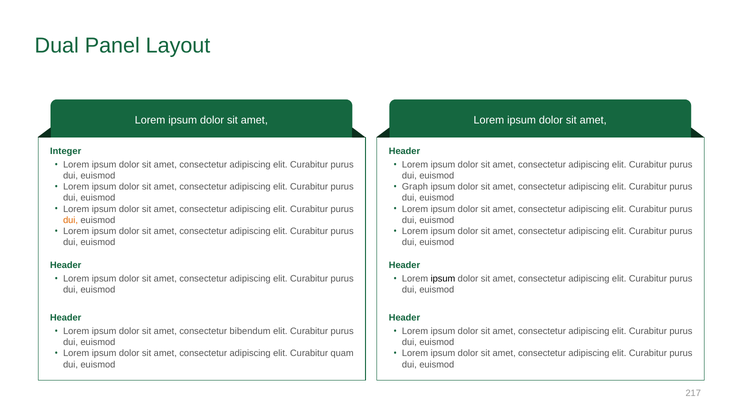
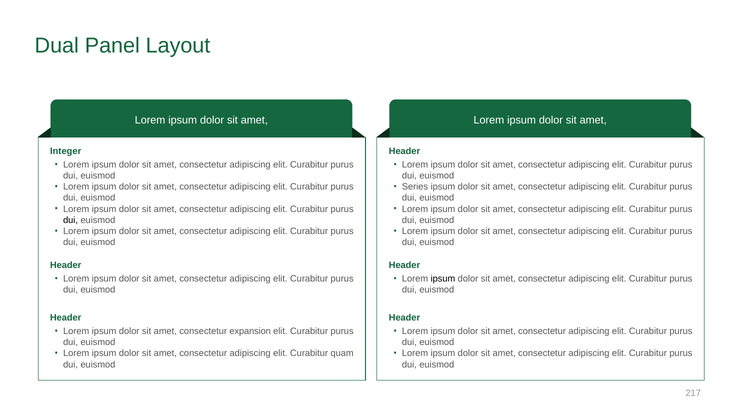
Graph: Graph -> Series (415, 187)
dui colour: orange -> black (71, 220)
bibendum: bibendum -> expansion (250, 331)
